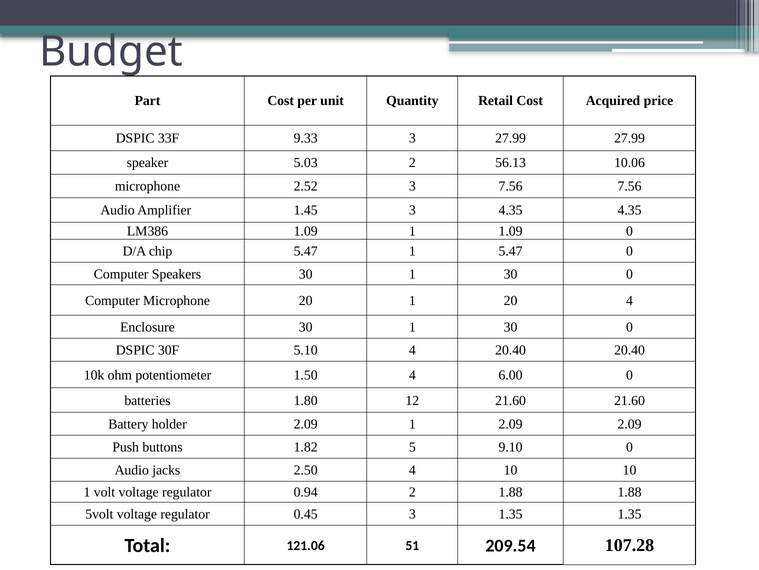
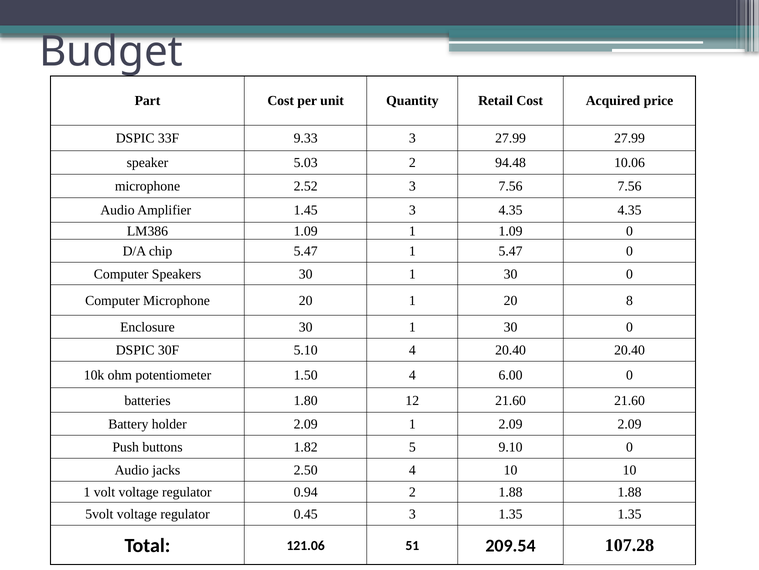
56.13: 56.13 -> 94.48 (511, 163)
20 4: 4 -> 8 (630, 300)
